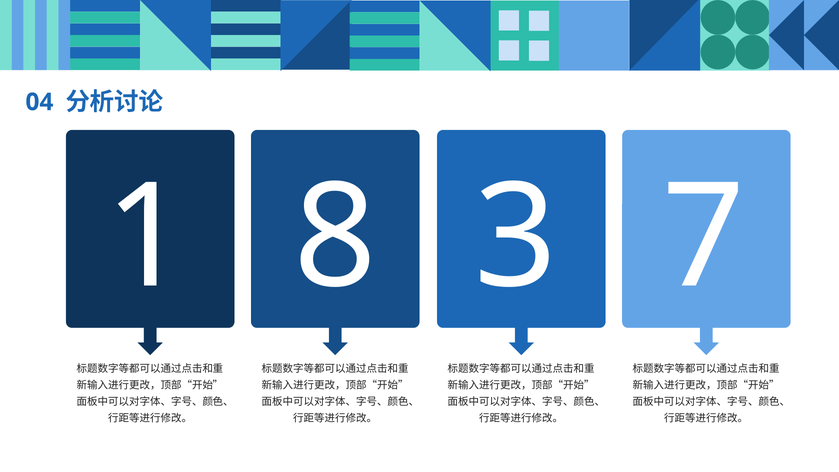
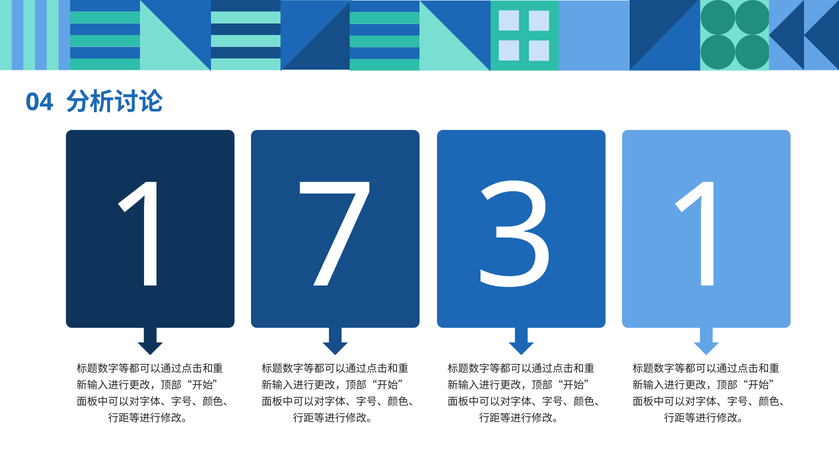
8: 8 -> 7 (335, 238)
3 7: 7 -> 1 (704, 238)
